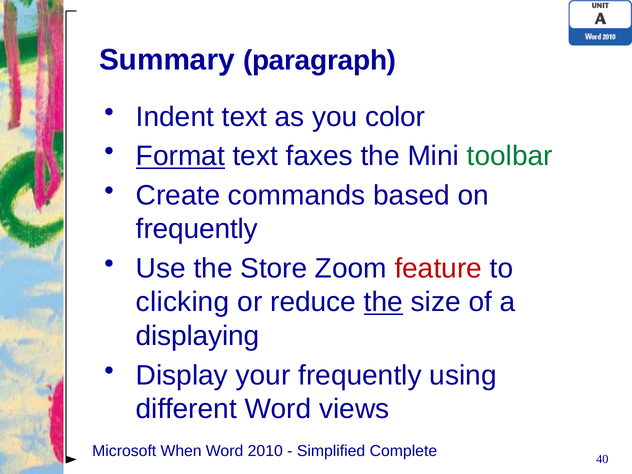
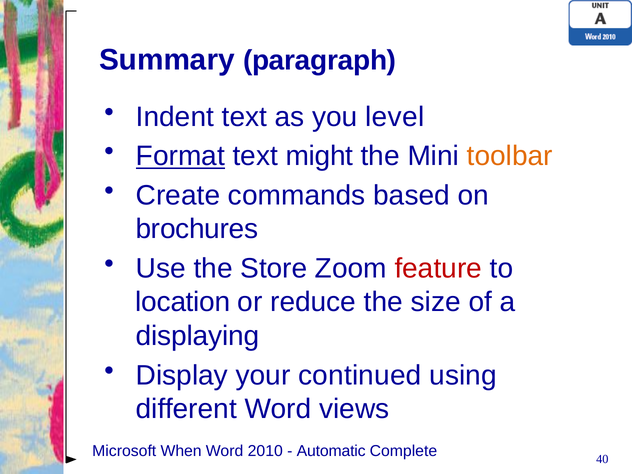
color: color -> level (395, 117)
faxes: faxes -> might (319, 156)
toolbar colour: green -> orange (510, 156)
frequently: frequently -> brochures (197, 229)
clicking: clicking -> location (183, 302)
the underline: present -> none (383, 302)
your frequently: frequently -> continued (360, 375)
Simplified: Simplified -> Automatic (331, 451)
